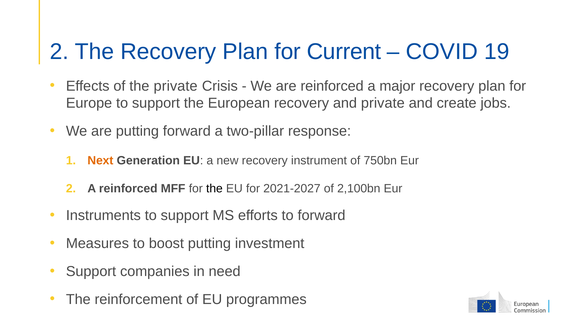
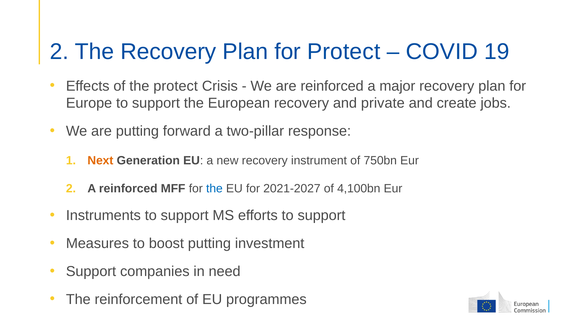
for Current: Current -> Protect (344, 51)
the private: private -> protect (176, 86)
the colour: black -> blue (214, 189)
2,100bn: 2,100bn -> 4,100bn (359, 189)
efforts to forward: forward -> support (322, 215)
